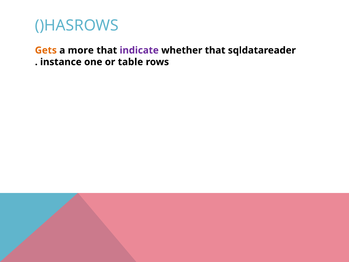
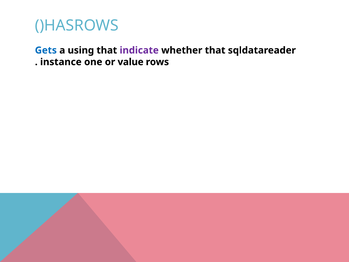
Gets colour: orange -> blue (46, 50)
more: more -> using (81, 50)
table: table -> value (131, 62)
